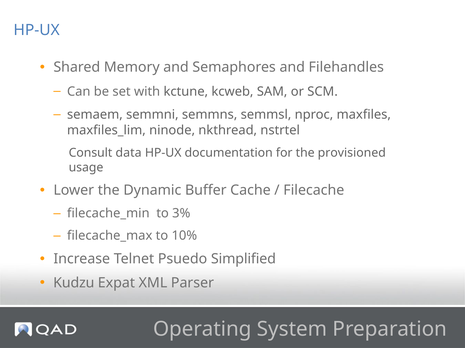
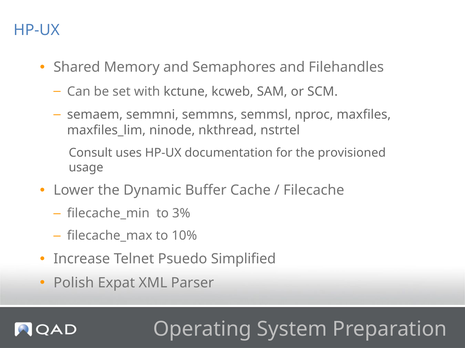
data: data -> uses (129, 153)
Kudzu: Kudzu -> Polish (74, 283)
